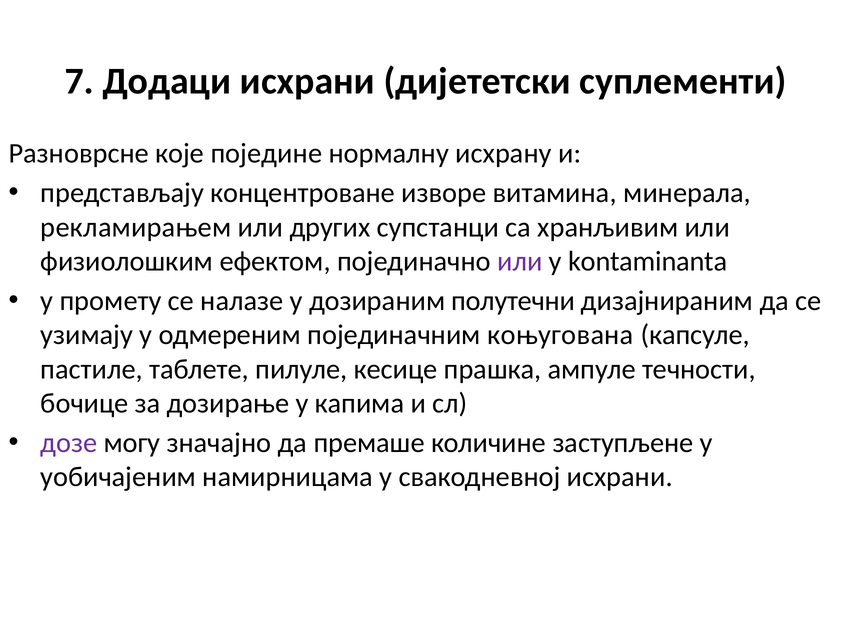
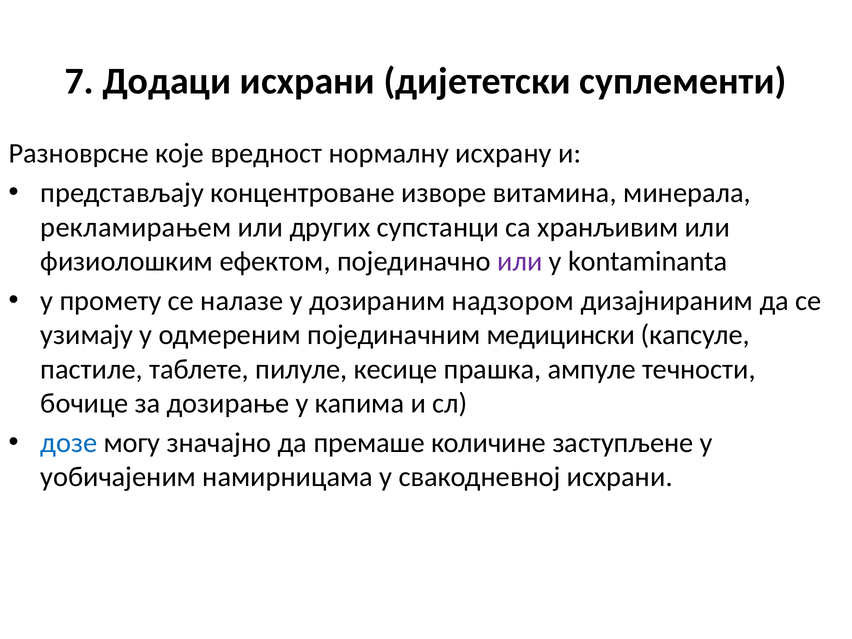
поједине: поједине -> вредност (266, 153)
полутечни: полутечни -> надзором (513, 301)
коњугована: коњугована -> медицински (561, 335)
дозе colour: purple -> blue (69, 443)
